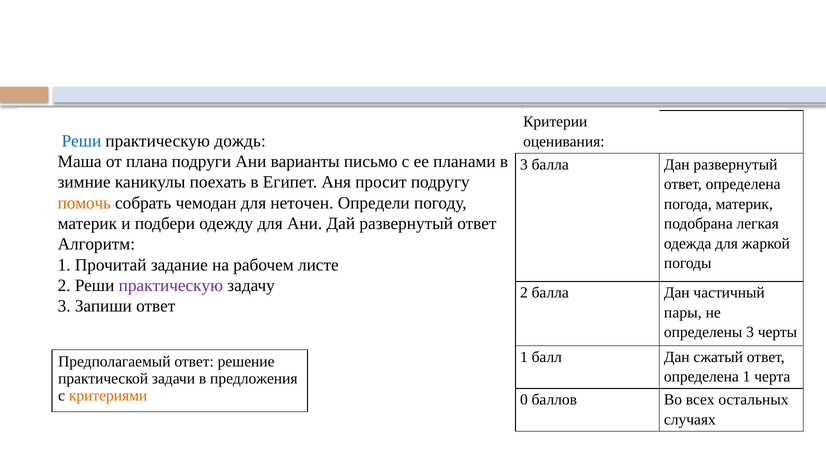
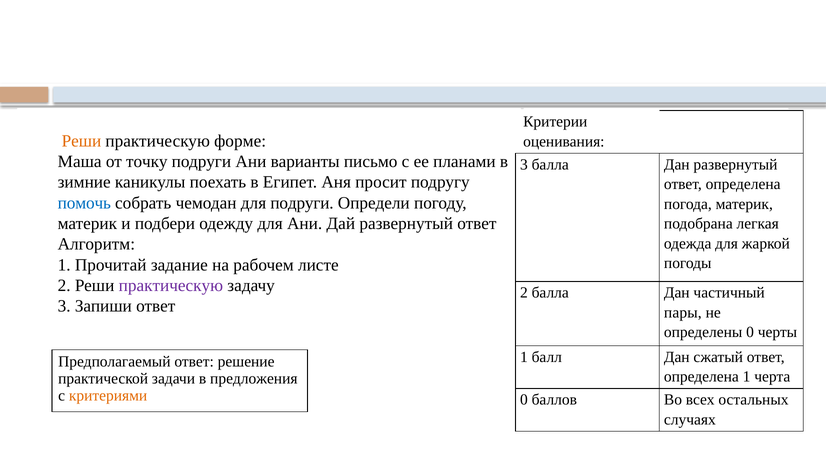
Реши colour: blue -> orange (81, 141)
дождь: дождь -> форме (240, 141)
плана: плана -> точку (147, 161)
помочь colour: orange -> blue (84, 203)
для неточен: неточен -> подруги (302, 203)
определены 3: 3 -> 0 (750, 332)
